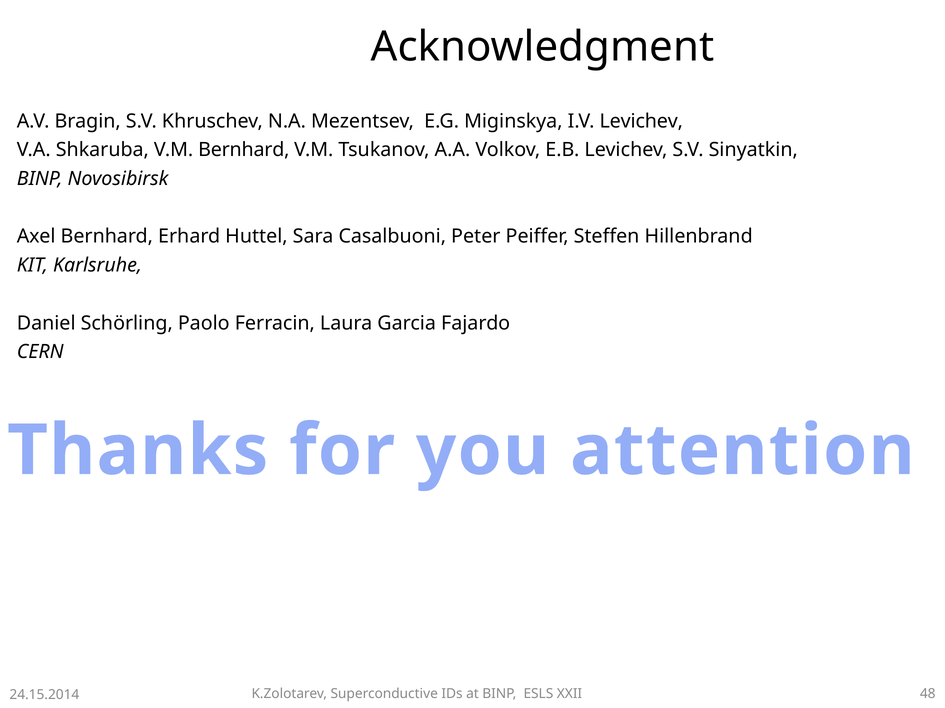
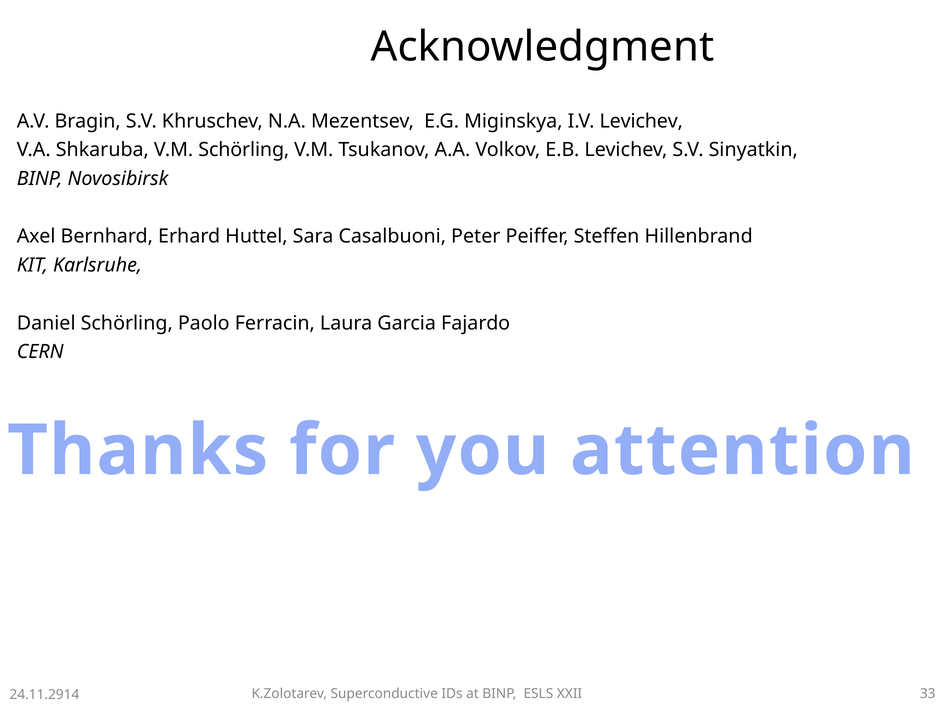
V.M Bernhard: Bernhard -> Schörling (244, 150)
48: 48 -> 33 (928, 695)
24.15.2014: 24.15.2014 -> 24.11.2914 (44, 696)
